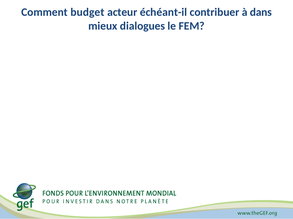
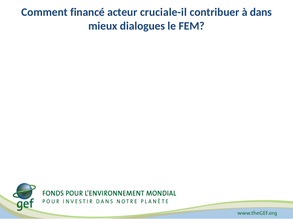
budget: budget -> financé (87, 12)
échéant-il: échéant-il -> cruciale-il (163, 12)
